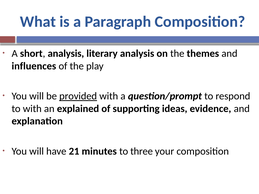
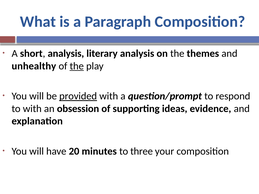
influences: influences -> unhealthy (34, 66)
the underline: none -> present (77, 66)
explained: explained -> obsession (78, 109)
21: 21 -> 20 (74, 151)
